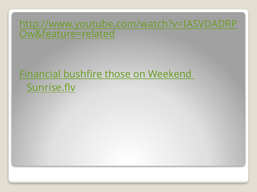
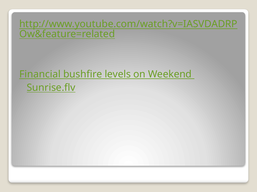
those: those -> levels (118, 74)
